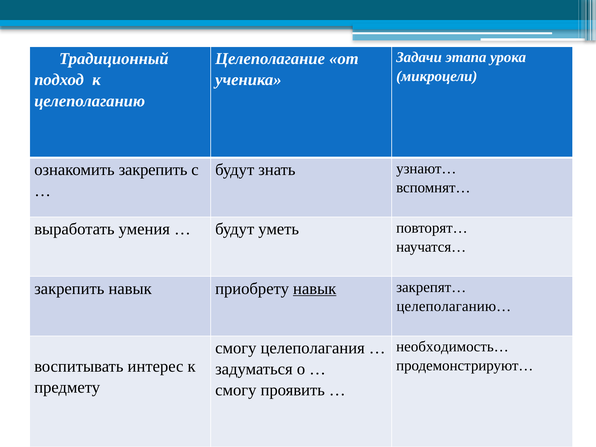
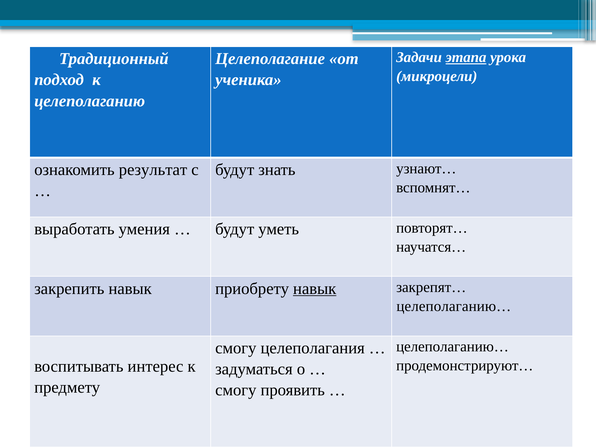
этапа underline: none -> present (466, 57)
ознакомить закрепить: закрепить -> результат (153, 170)
необходимость…: необходимость… -> целеполаганию… (452, 347)
